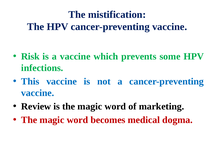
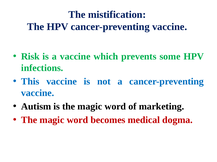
Review: Review -> Autism (36, 107)
